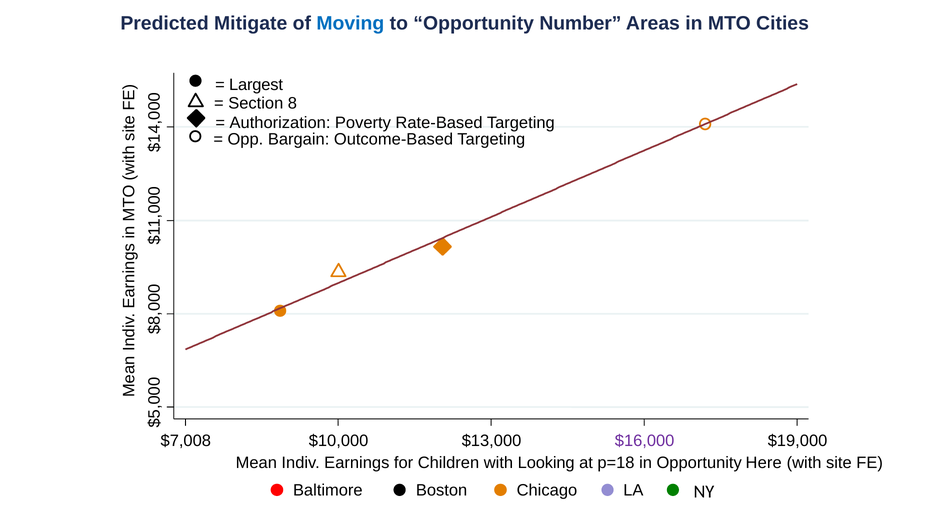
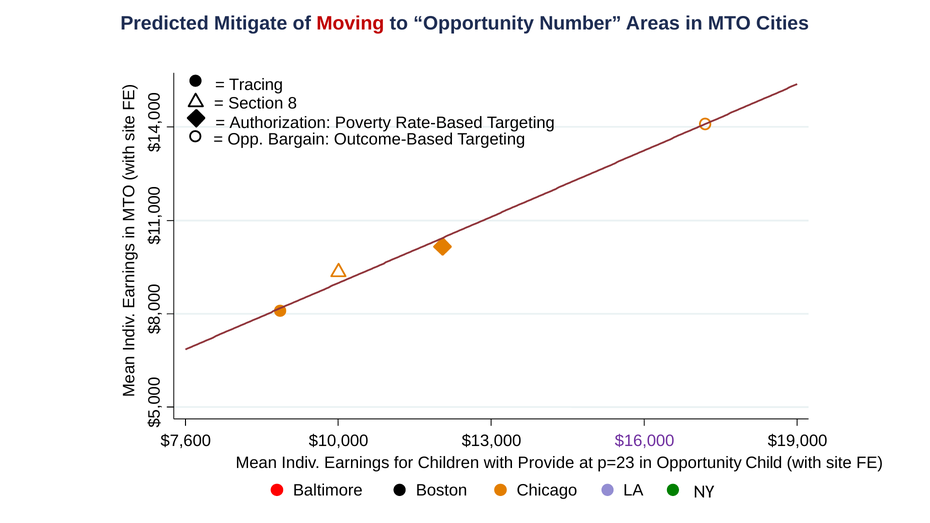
Moving colour: blue -> red (350, 23)
Largest: Largest -> Tracing (256, 85)
$7,008: $7,008 -> $7,600 (186, 441)
Looking: Looking -> Provide (546, 463)
p=18: p=18 -> p=23 (616, 463)
Here: Here -> Child (764, 463)
